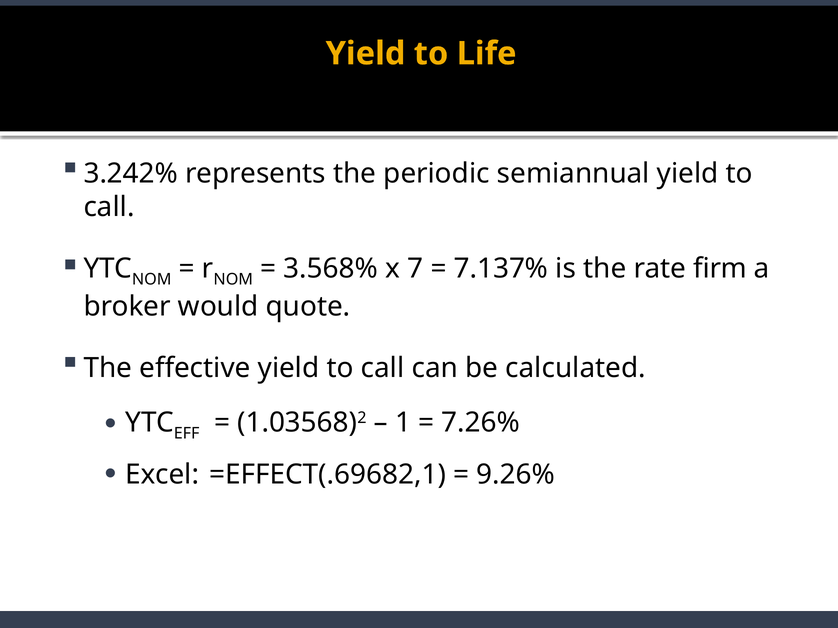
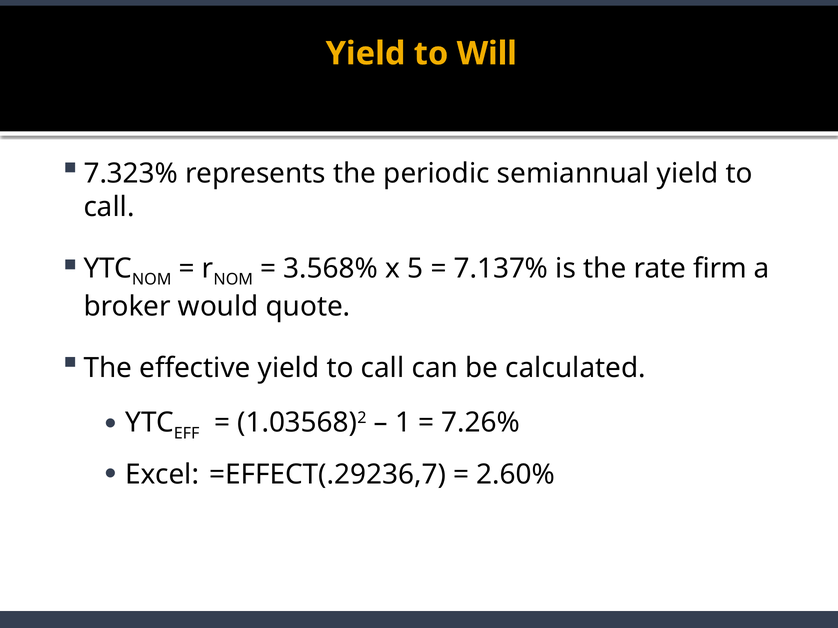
Life: Life -> Will (487, 54)
3.242%: 3.242% -> 7.323% (131, 174)
7: 7 -> 5 (415, 269)
=EFFECT(.69682,1: =EFFECT(.69682,1 -> =EFFECT(.29236,7 (328, 475)
9.26%: 9.26% -> 2.60% (516, 475)
